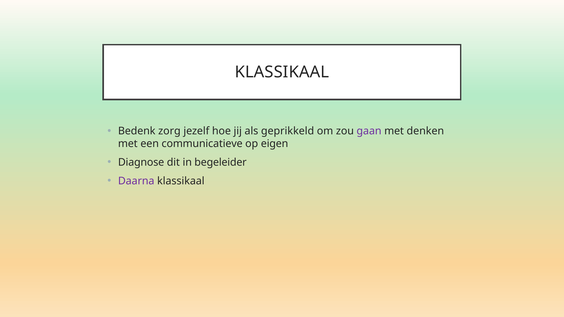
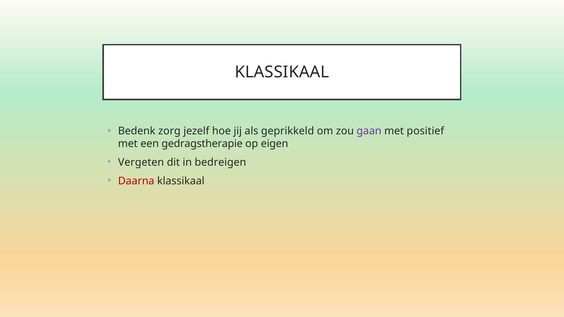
denken: denken -> positief (425, 131)
communicatieve: communicatieve -> gedragstherapie (202, 144)
Diagnose: Diagnose -> Vergeten (141, 162)
begeleider: begeleider -> bedreigen (220, 162)
Daarna colour: purple -> red (136, 181)
